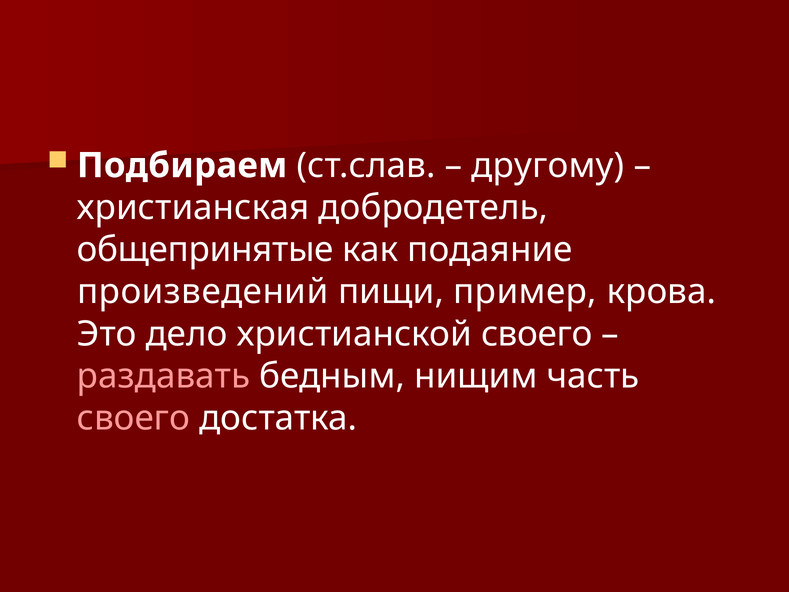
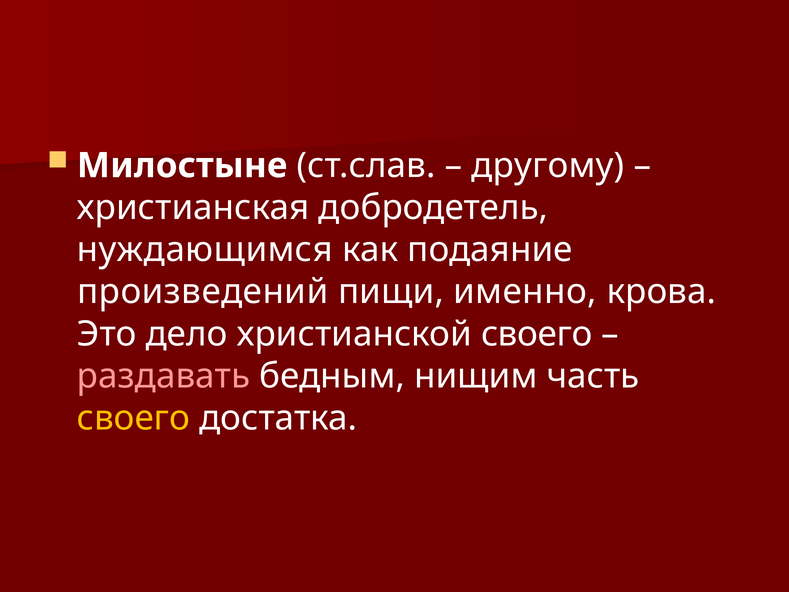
Подбираем: Подбираем -> Милостыне (182, 166)
общепринятые: общепринятые -> нуждающимся (205, 250)
пример: пример -> именно (525, 292)
своего colour: pink -> yellow (134, 418)
